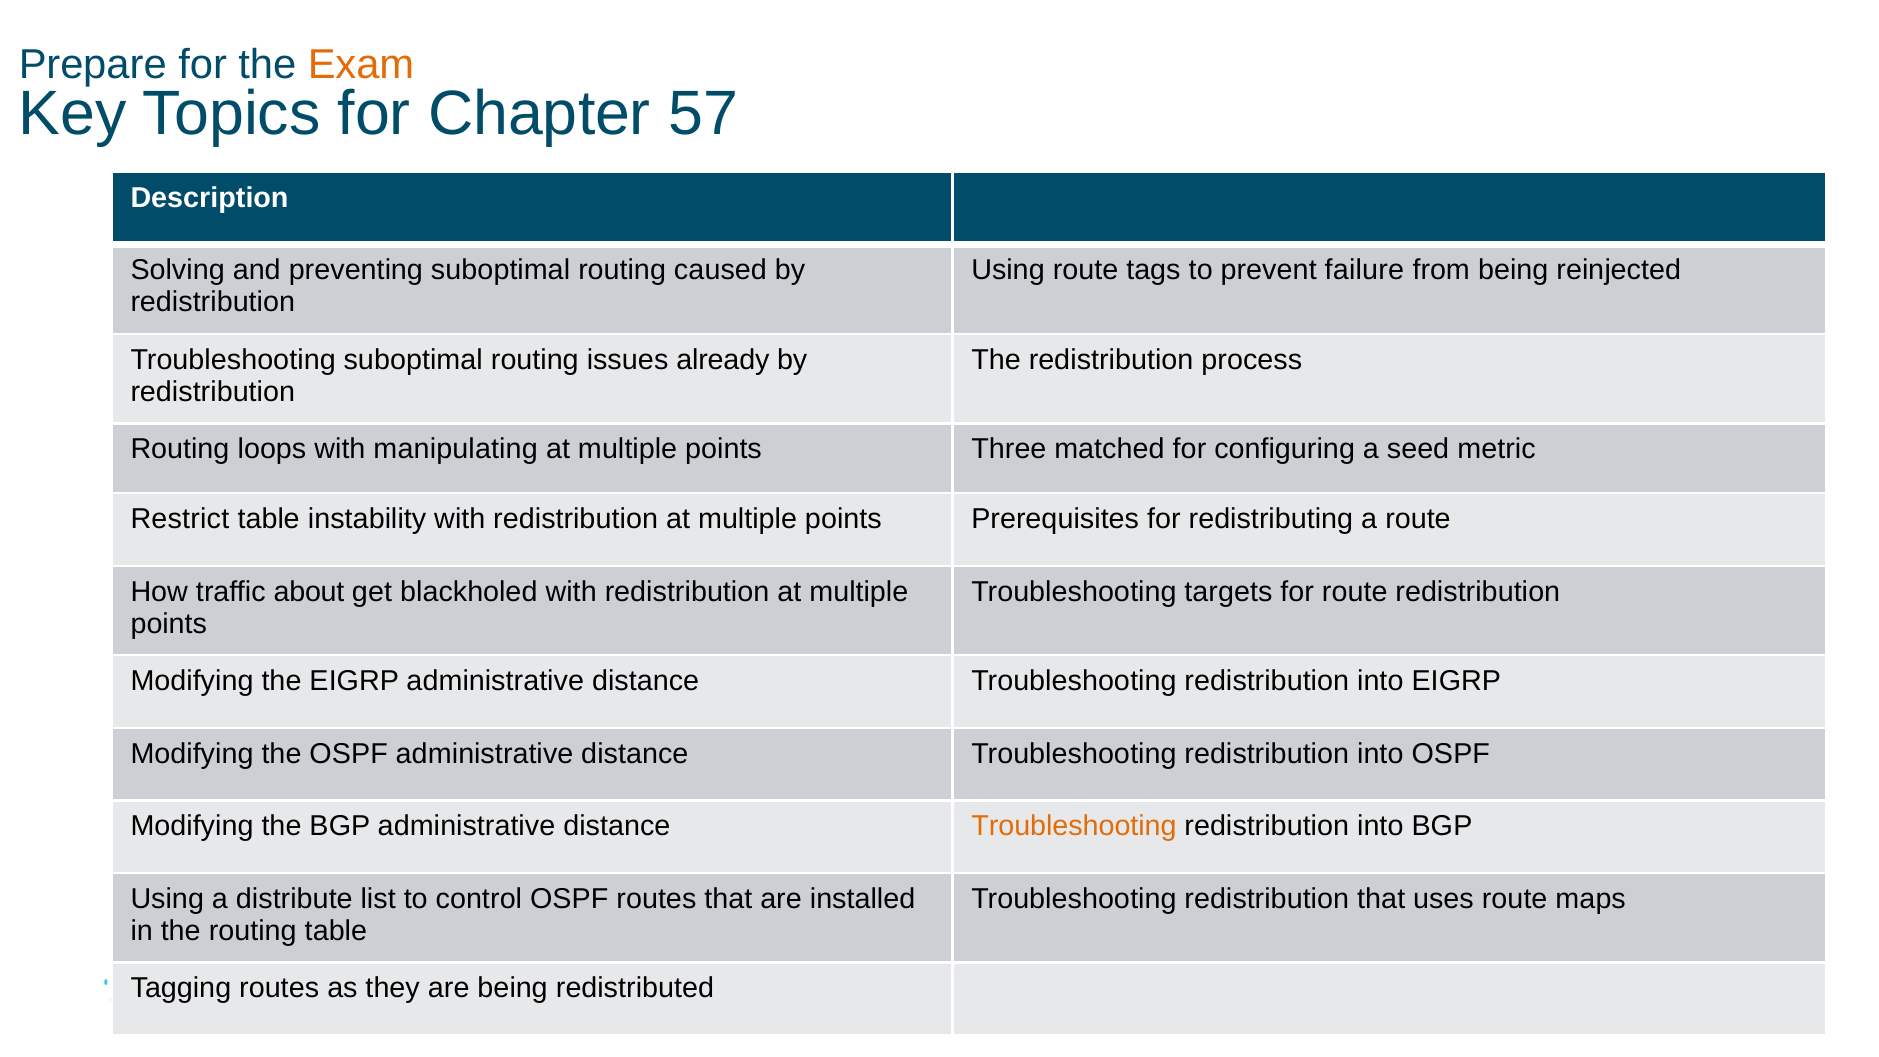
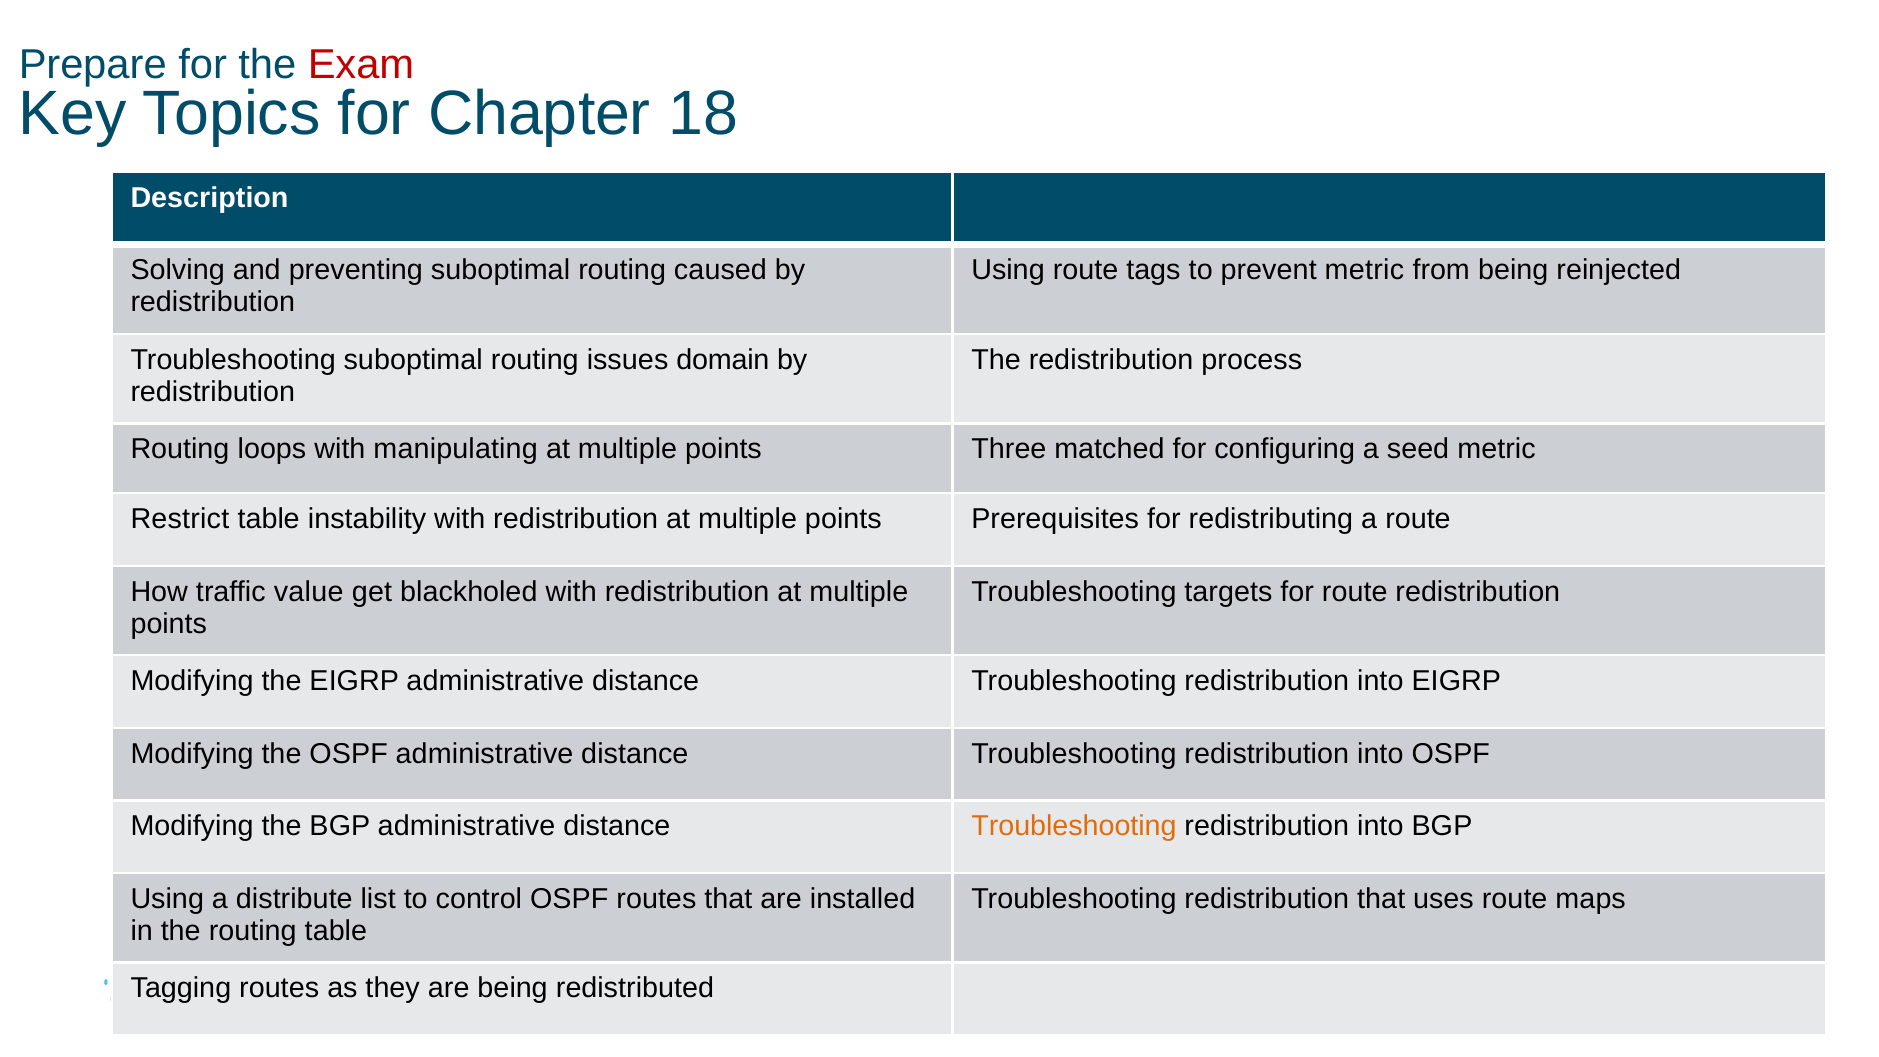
Exam colour: orange -> red (361, 65)
57: 57 -> 18 (703, 114)
prevent failure: failure -> metric (1364, 270)
already: already -> domain (723, 360)
about: about -> value (309, 592)
